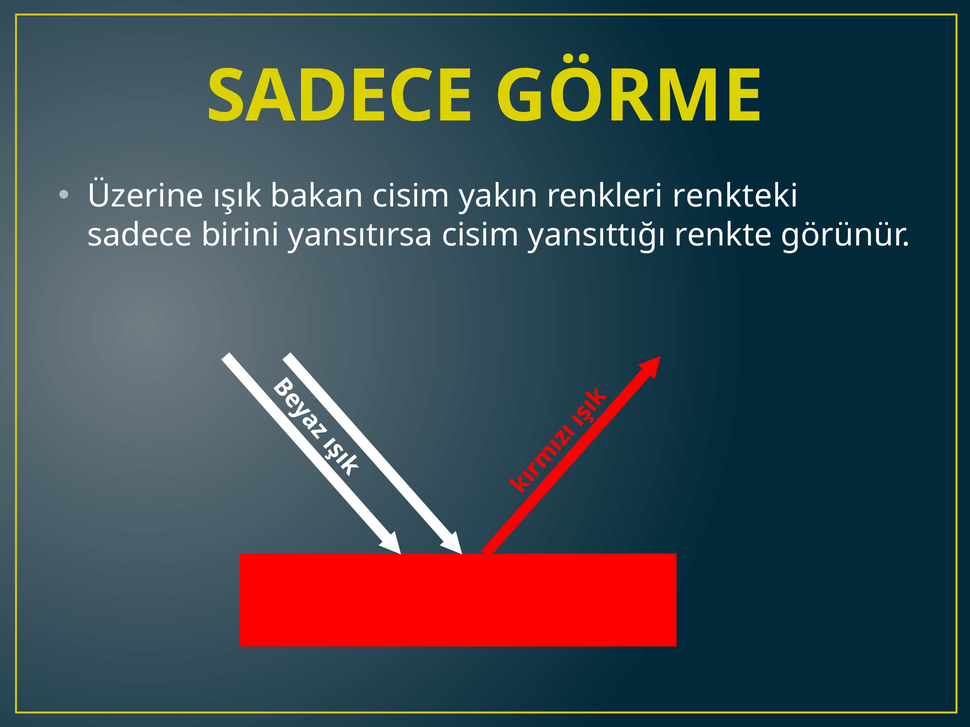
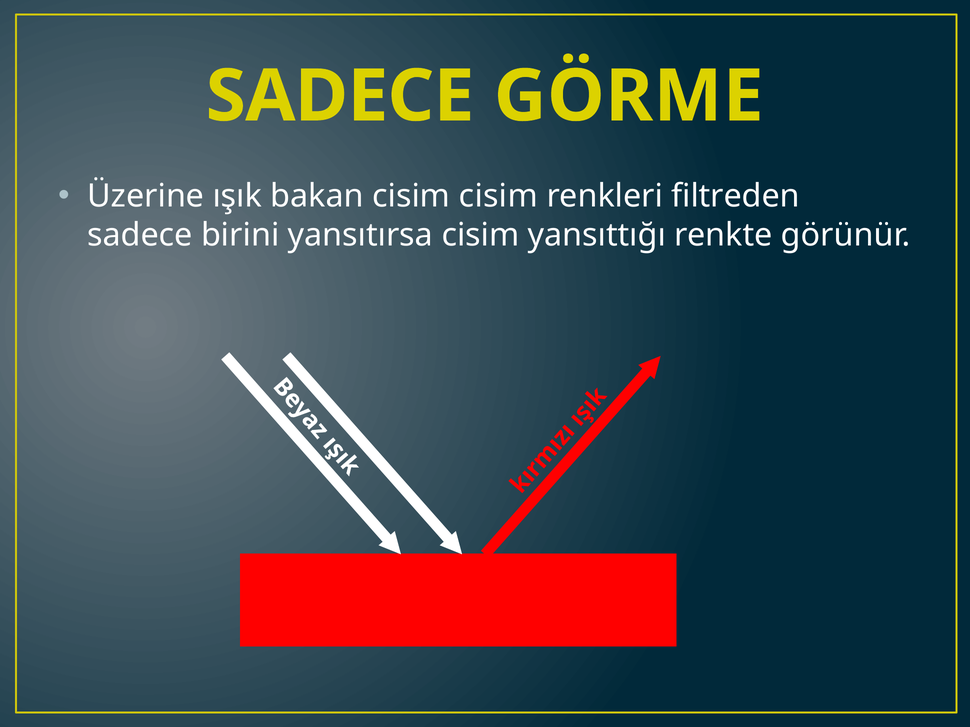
cisim yakın: yakın -> cisim (498, 196)
renkteki: renkteki -> filtreden (736, 196)
